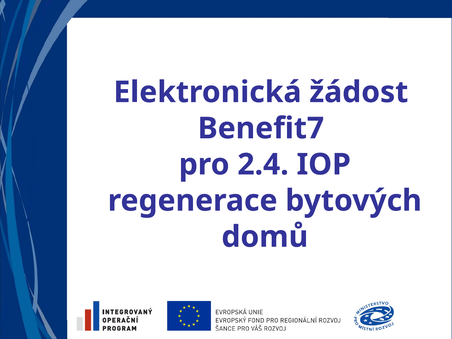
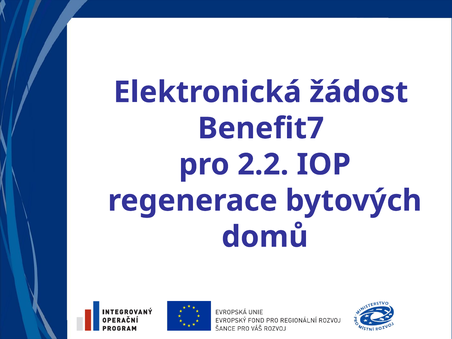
2.4: 2.4 -> 2.2 (263, 165)
